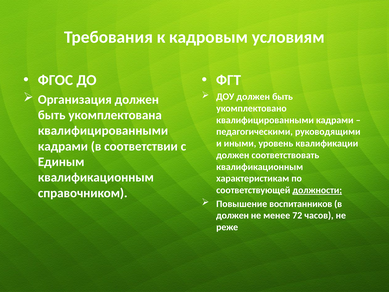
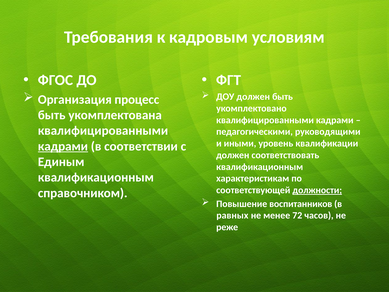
Организация должен: должен -> процесс (137, 99)
кадрами underline: none -> present (63, 146)
должен: должен -> равных (232, 215)
